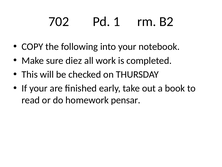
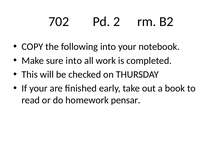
1: 1 -> 2 (117, 21)
sure diez: diez -> into (74, 60)
